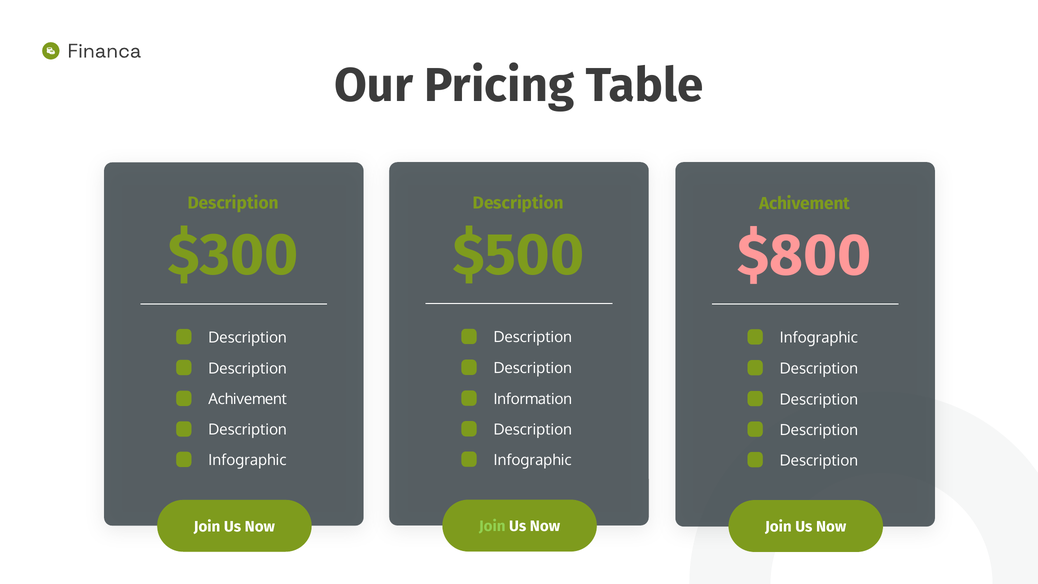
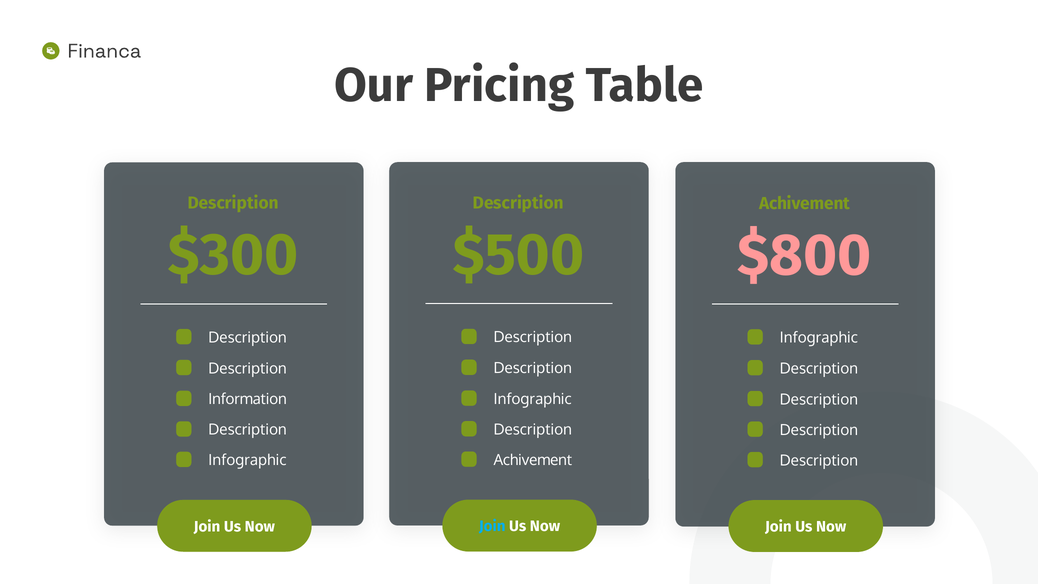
Information: Information -> Infographic (533, 399)
Achivement: Achivement -> Information (248, 399)
Infographic: Infographic -> Achivement (533, 460)
Join colour: light green -> light blue (492, 526)
